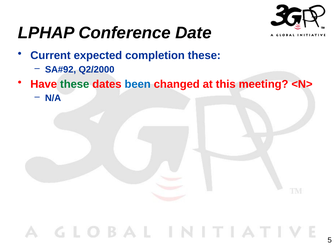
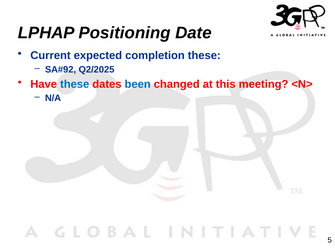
Conference: Conference -> Positioning (125, 33)
Q2/2000: Q2/2000 -> Q2/2025 (97, 70)
these colour: green -> blue (75, 84)
